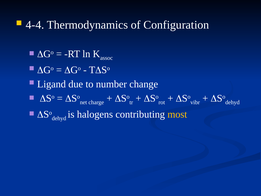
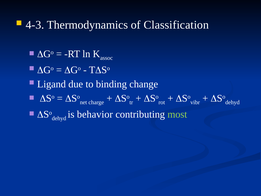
4-4: 4-4 -> 4-3 (35, 25)
Configuration: Configuration -> Classification (176, 25)
number: number -> binding (111, 84)
halogens: halogens -> behavior (95, 114)
most colour: yellow -> light green (177, 114)
